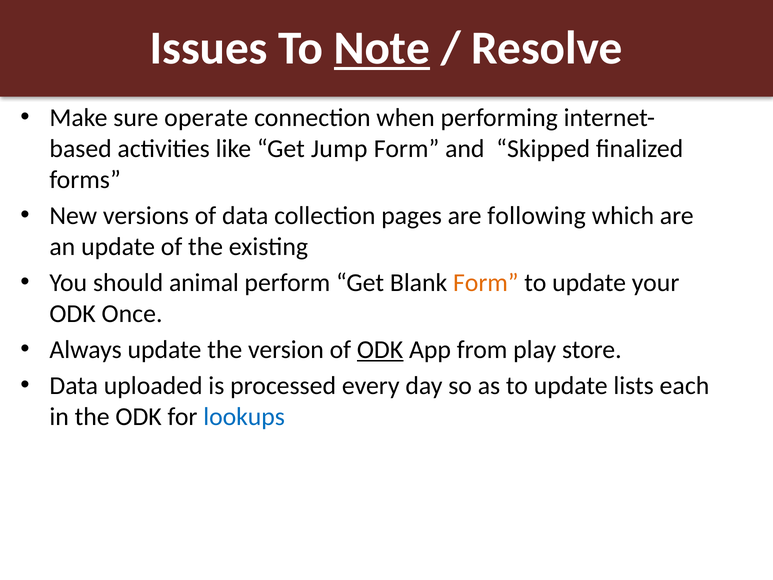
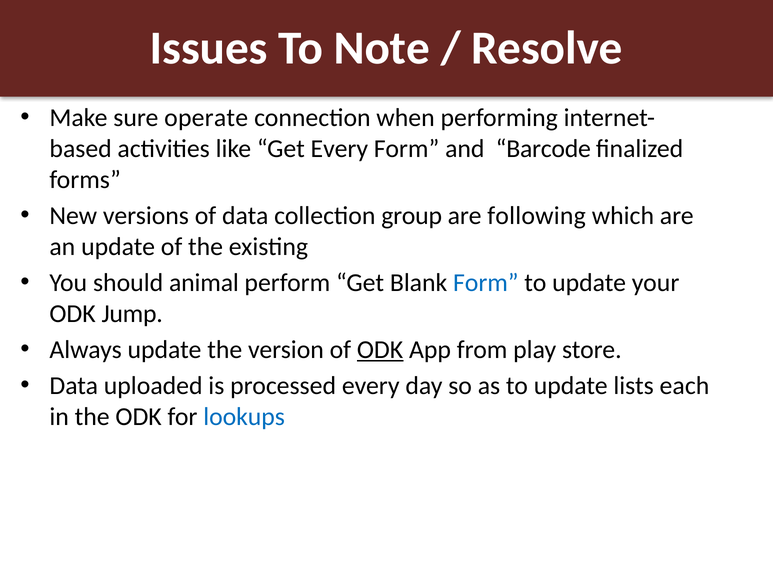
Note underline: present -> none (382, 48)
Get Jump: Jump -> Every (339, 149)
Skipped: Skipped -> Barcode (543, 149)
pages: pages -> group (412, 216)
Form colour: orange -> blue (486, 283)
Once: Once -> Jump (132, 314)
